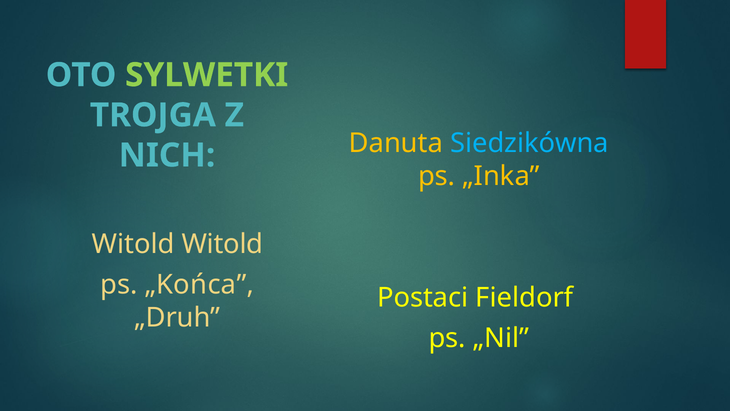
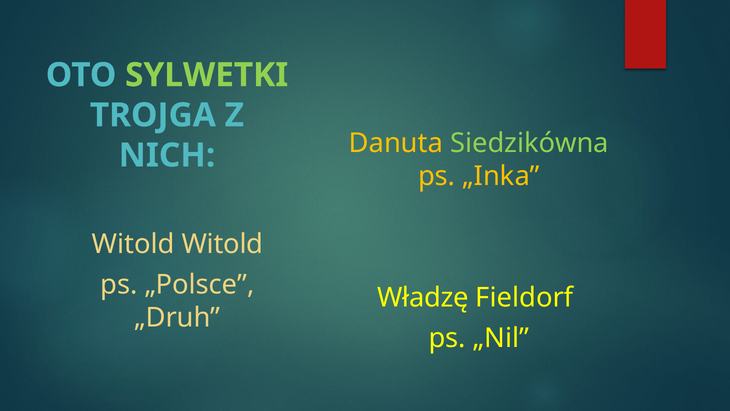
Siedzikówna colour: light blue -> light green (530, 143)
„Końca: „Końca -> „Polsce (199, 285)
Postaci: Postaci -> Władzę (423, 297)
